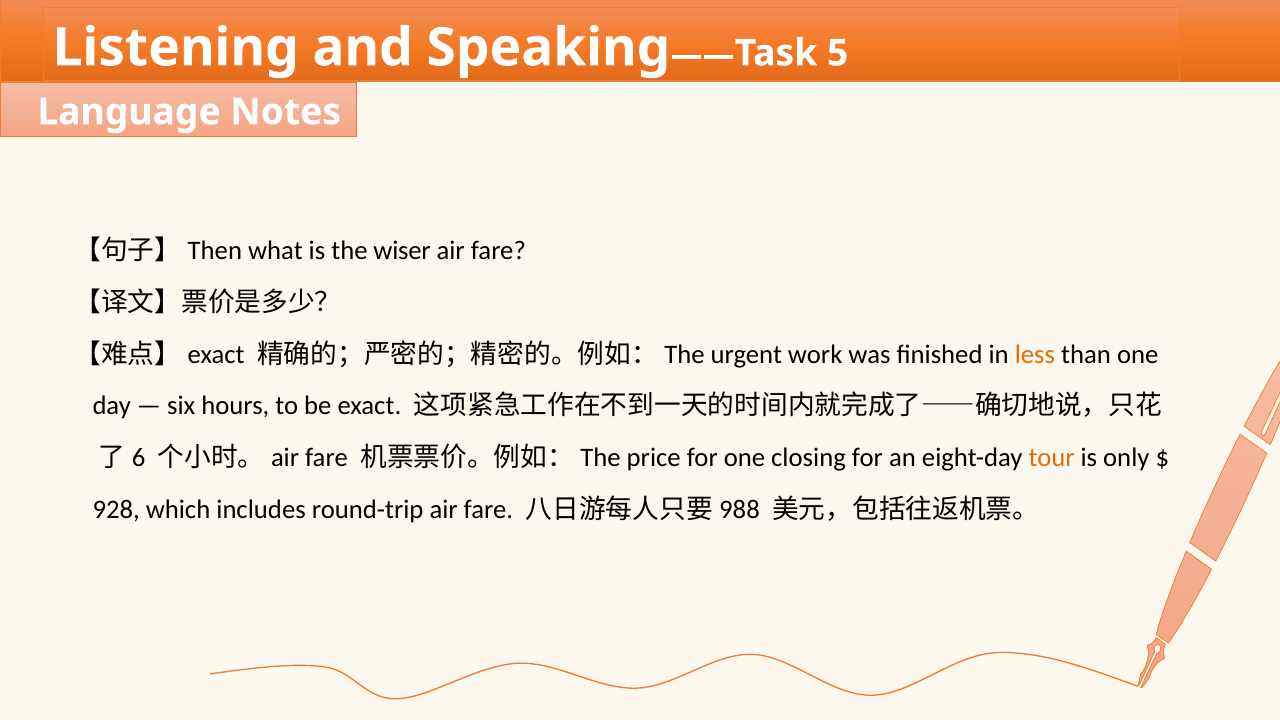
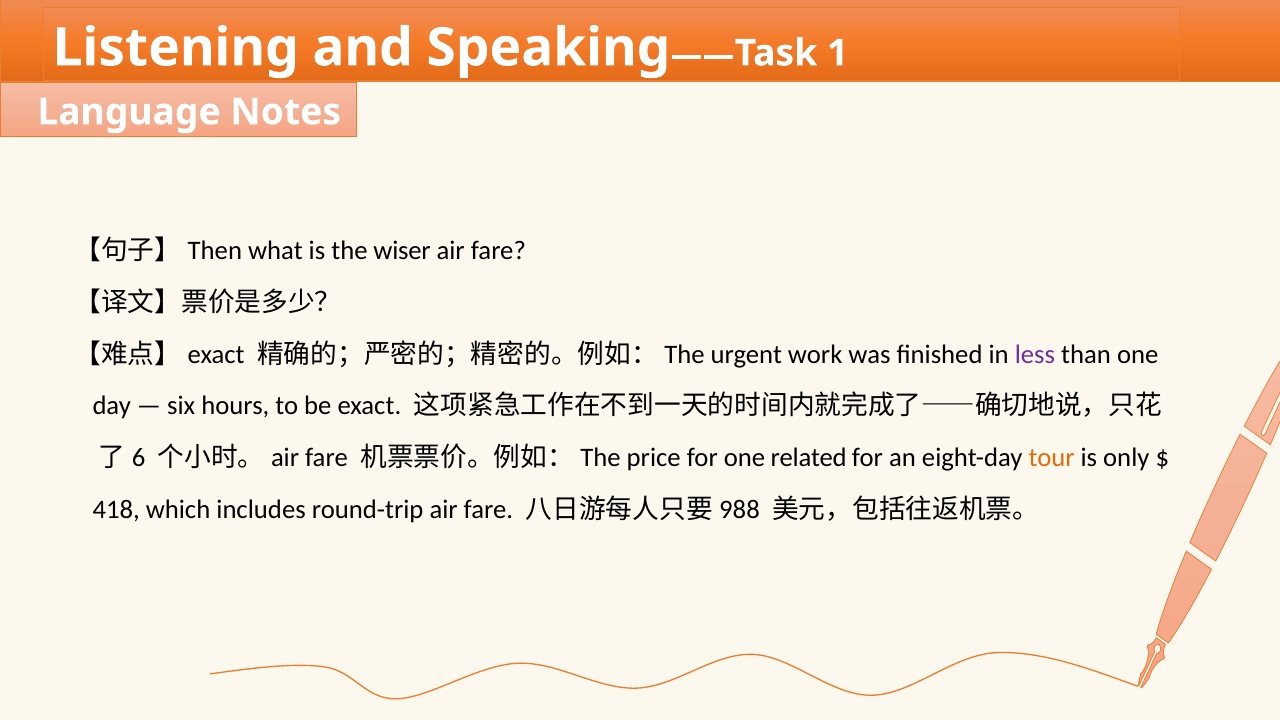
5: 5 -> 1 (838, 53)
less colour: orange -> purple (1035, 354)
closing: closing -> related (809, 458)
928: 928 -> 418 (116, 510)
